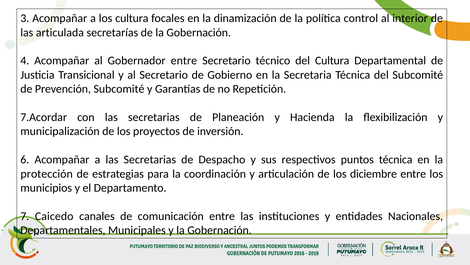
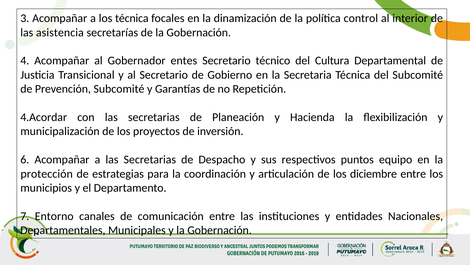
los cultura: cultura -> técnica (132, 18)
articulada: articulada -> asistencia (60, 32)
Gobernador entre: entre -> entes (184, 61)
7.Acordar: 7.Acordar -> 4.Acordar (44, 117)
puntos técnica: técnica -> equipo (396, 159)
Caicedo: Caicedo -> Entorno (54, 216)
